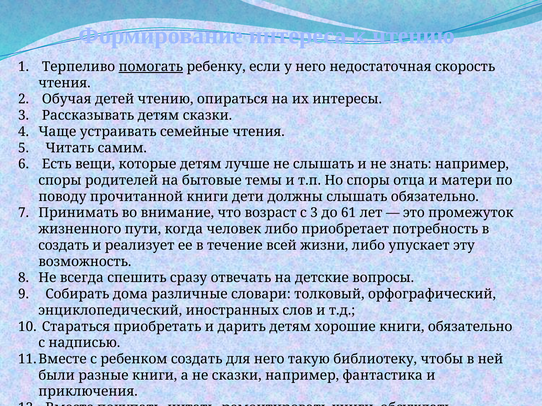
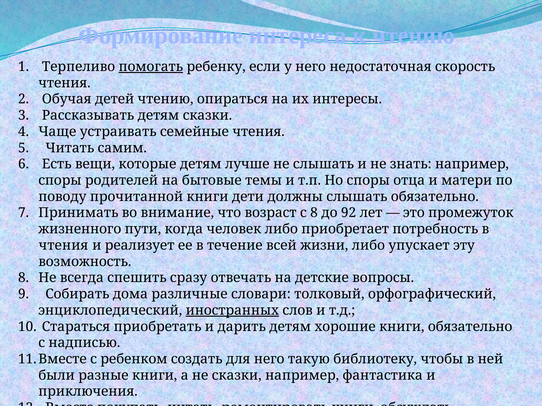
с 3: 3 -> 8 (314, 213)
61: 61 -> 92 (349, 213)
создать: создать -> чтения (63, 246)
иностранных underline: none -> present (232, 311)
